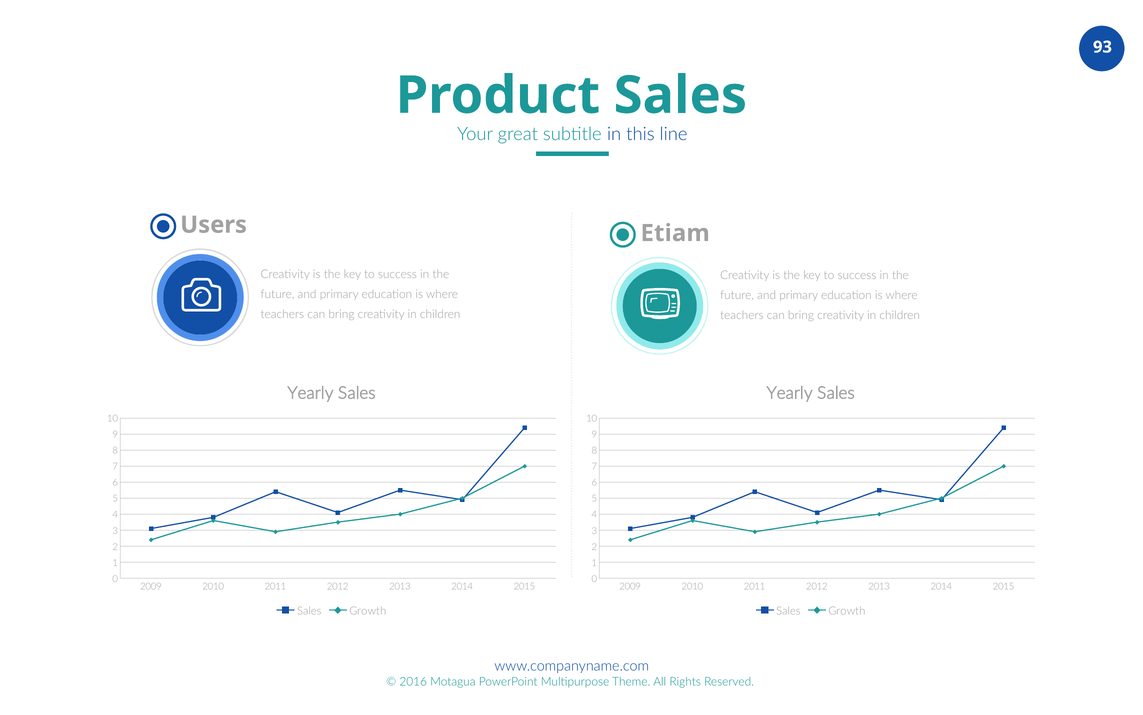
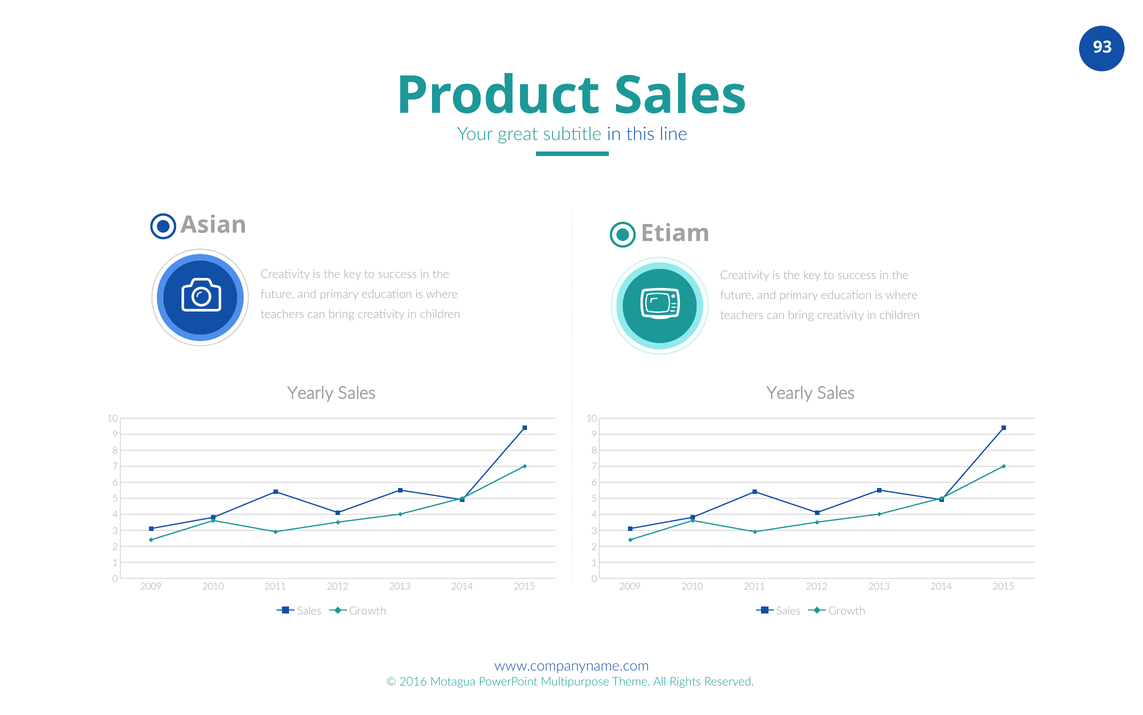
Users: Users -> Asian (213, 225)
